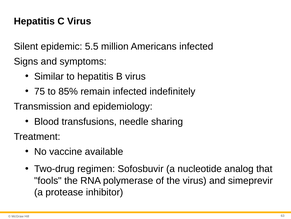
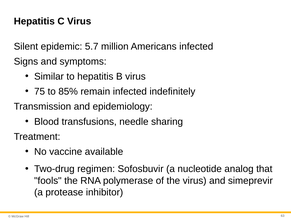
5.5: 5.5 -> 5.7 (92, 46)
